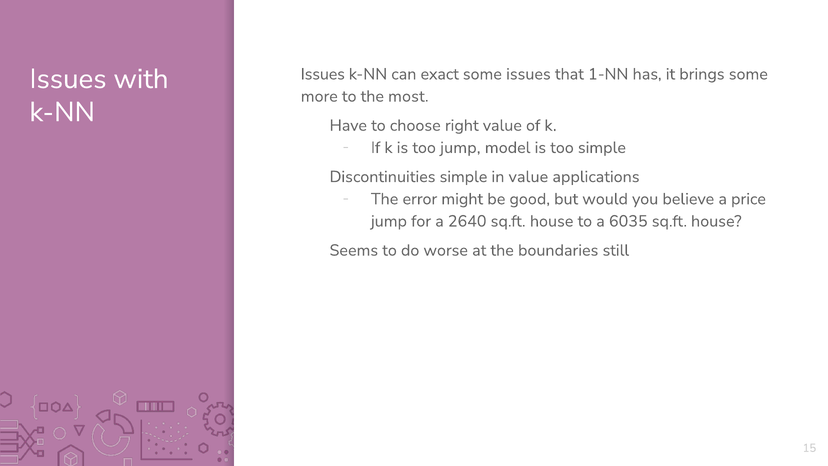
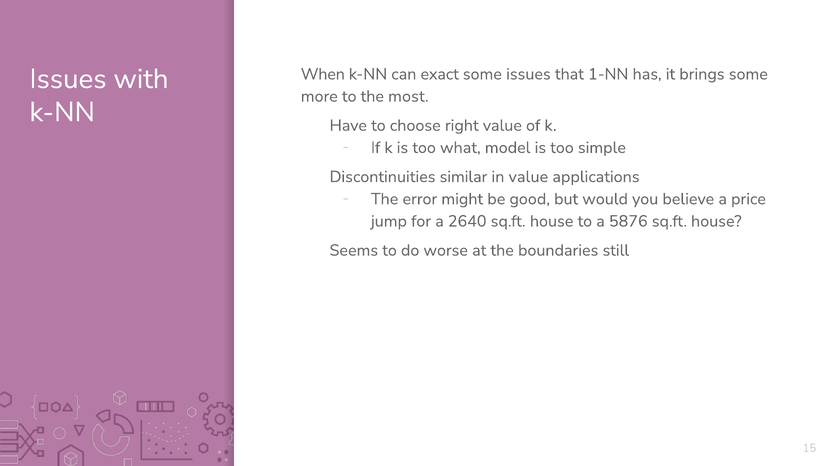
Issues: Issues -> When (323, 74)
too jump: jump -> what (460, 148)
Discontinuities simple: simple -> similar (463, 177)
6035: 6035 -> 5876 (628, 221)
